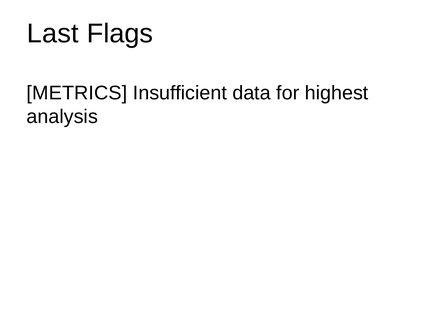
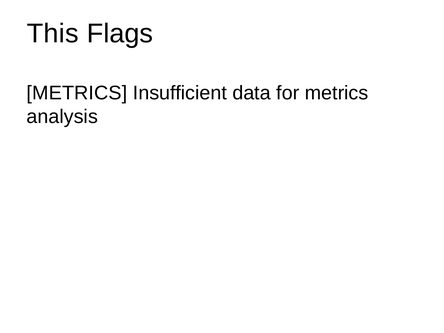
Last: Last -> This (53, 34)
for highest: highest -> metrics (337, 93)
